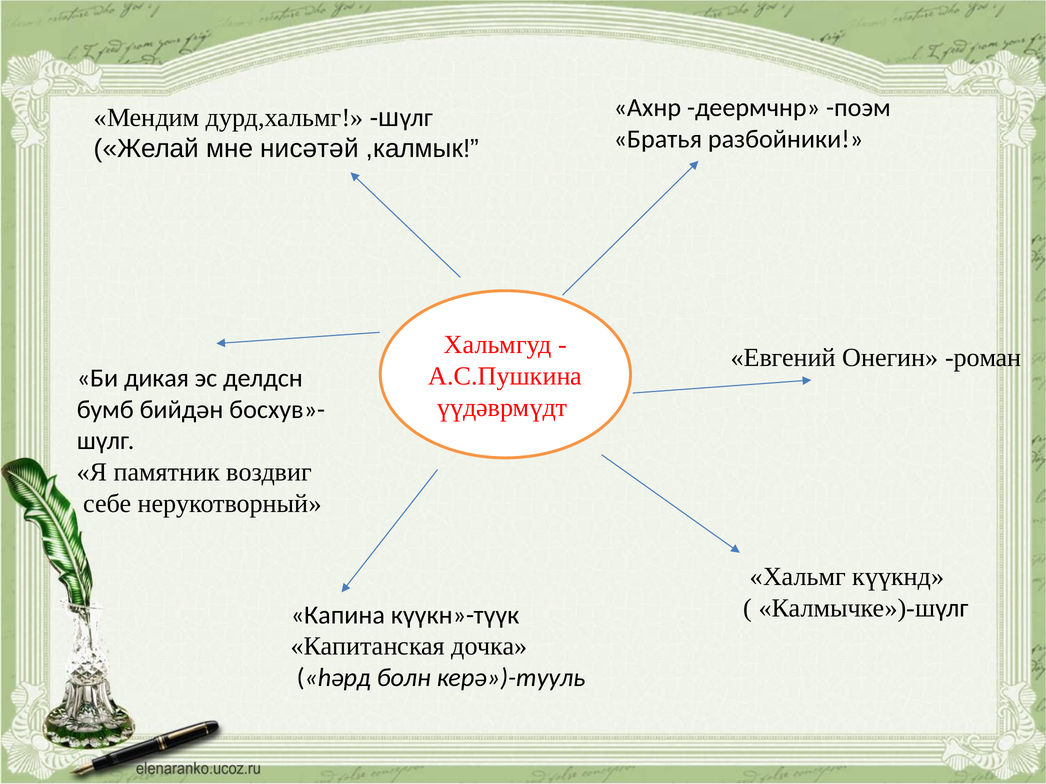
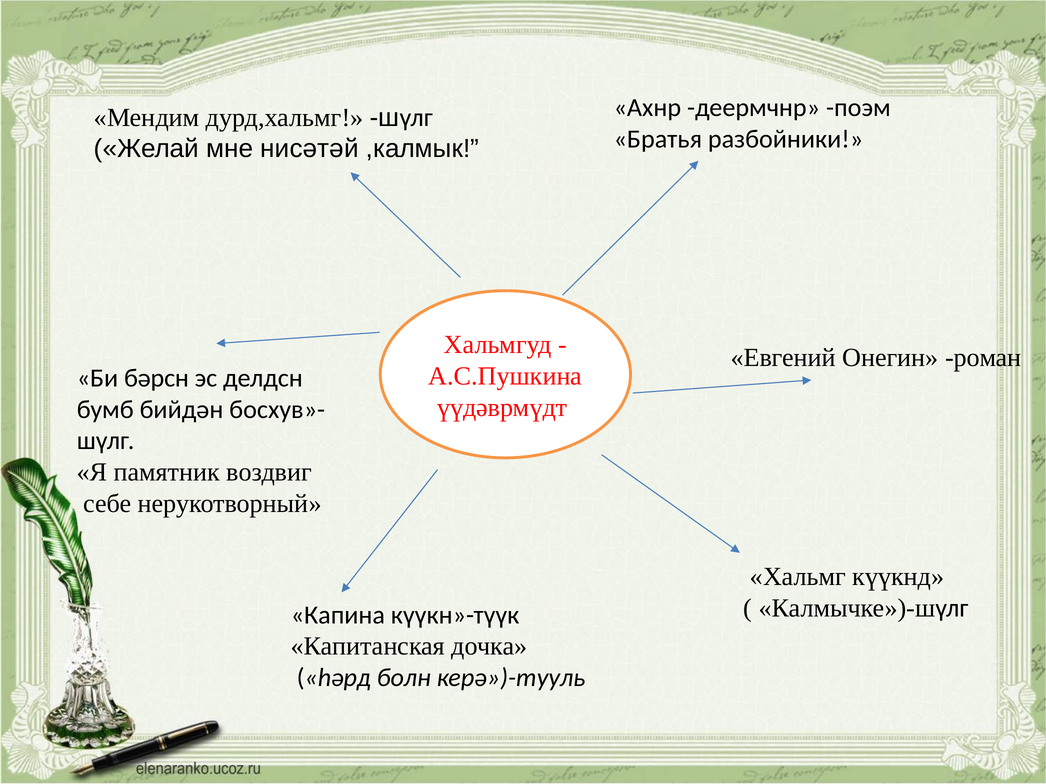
дикая: дикая -> бəрсн (157, 378)
